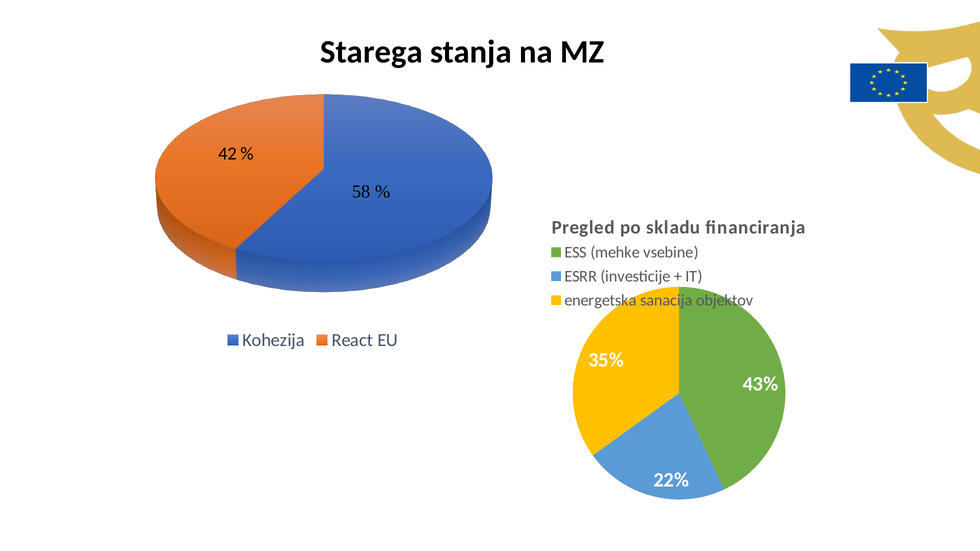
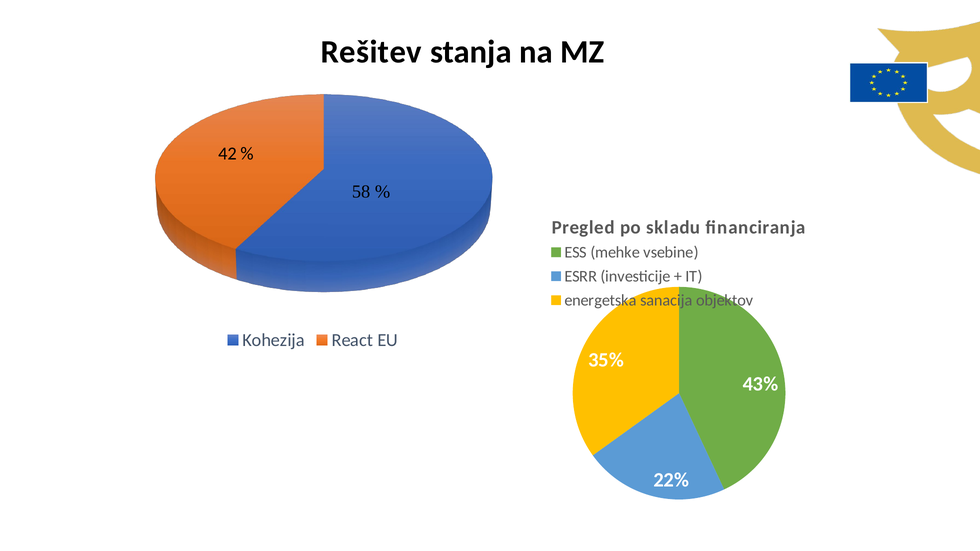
Starega: Starega -> Rešitev (371, 52)
